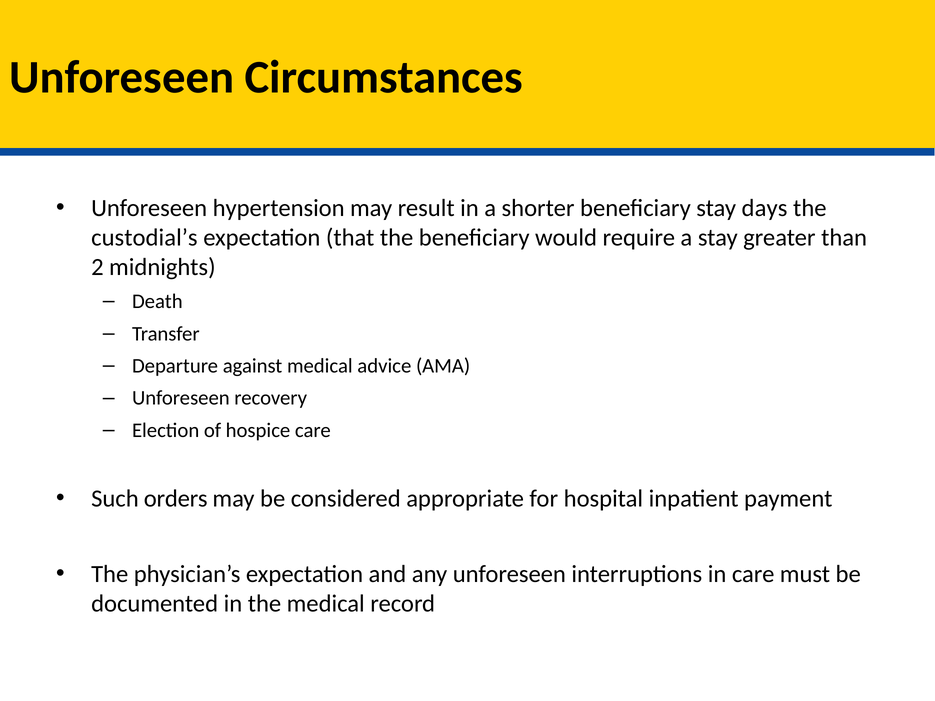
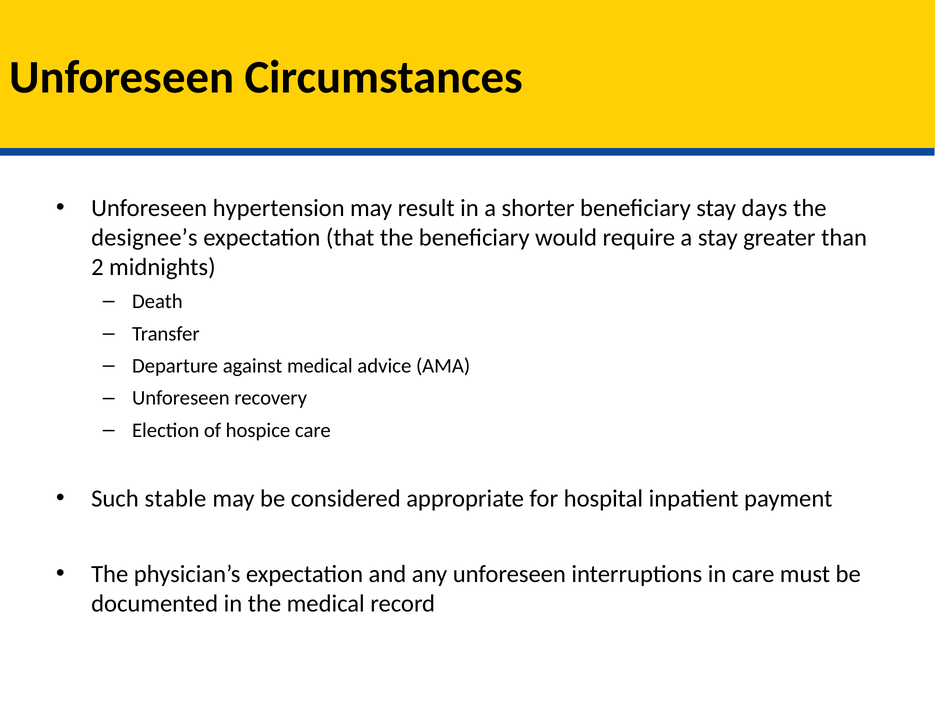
custodial’s: custodial’s -> designee’s (144, 238)
orders: orders -> stable (175, 499)
